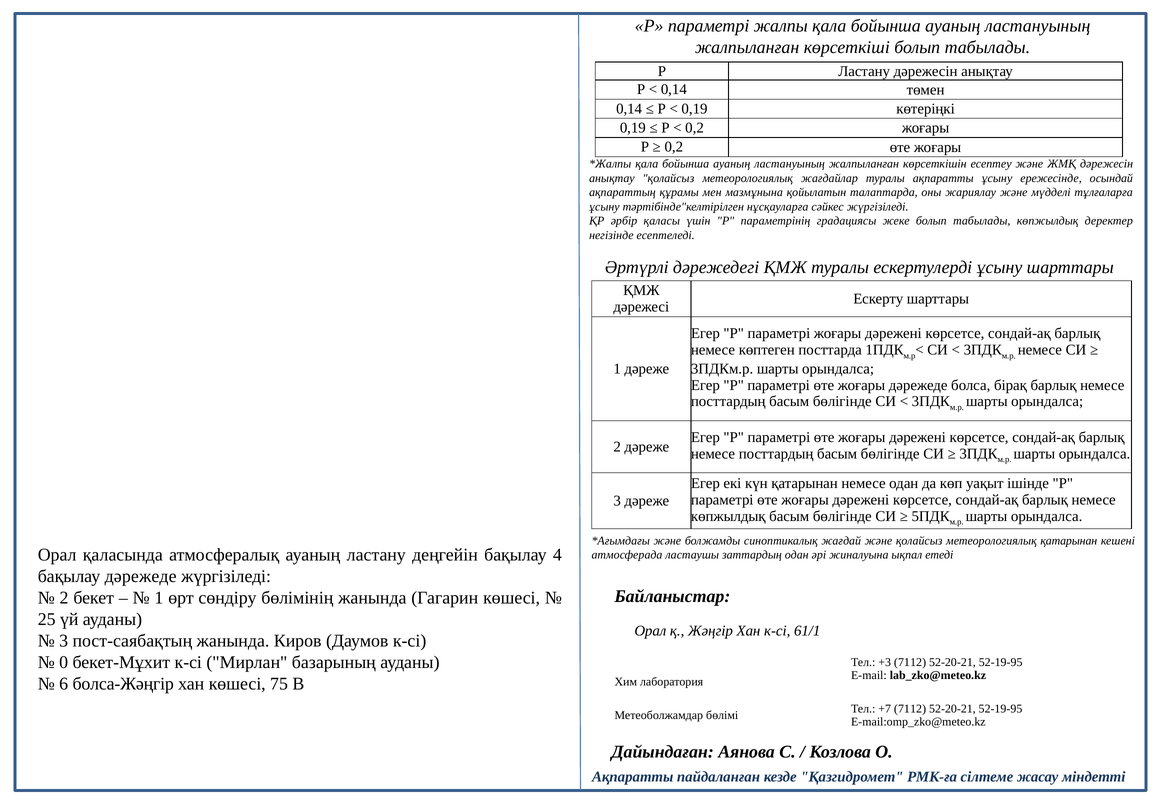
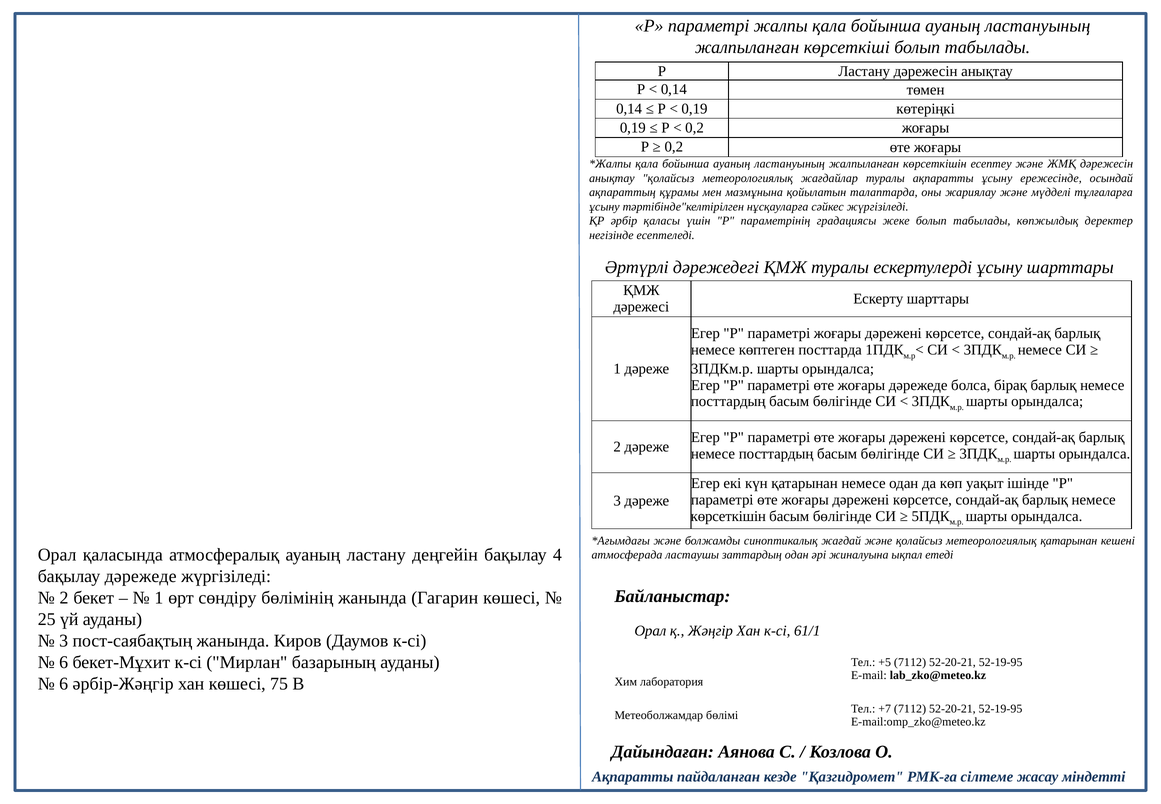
көпжылдық: көпжылдық -> көрсеткішін (728, 516)
0: 0 -> 6 (64, 662)
+3: +3 -> +5 (885, 662)
болса-Жәңгір: болса-Жәңгір -> әрбір-Жәңгір (123, 683)
